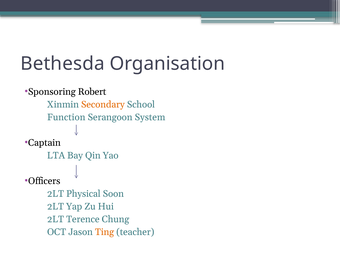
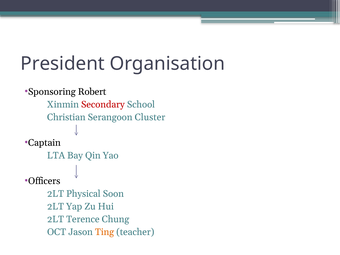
Bethesda: Bethesda -> President (63, 64)
Secondary colour: orange -> red (103, 104)
Function: Function -> Christian (66, 117)
System: System -> Cluster (150, 117)
